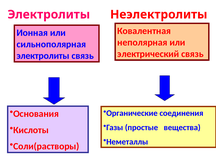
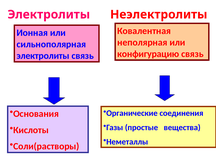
электрический: электрический -> конфигурацию (148, 54)
